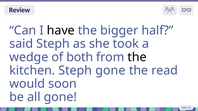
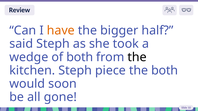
have colour: black -> orange (61, 31)
Steph gone: gone -> piece (110, 71)
the read: read -> both (165, 71)
